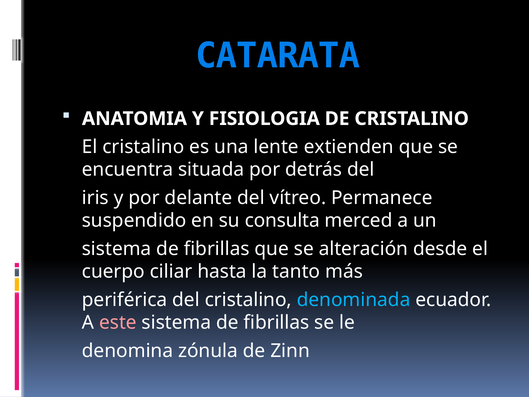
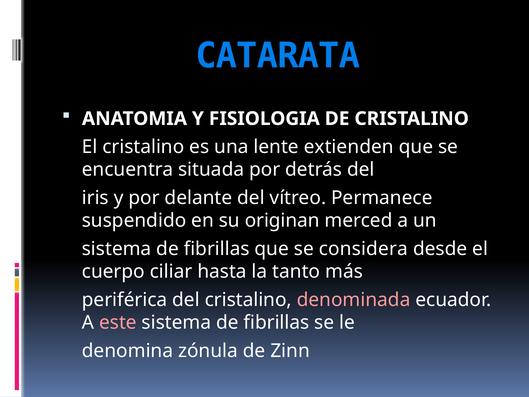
consulta: consulta -> originan (282, 221)
alteración: alteración -> considera (363, 249)
denominada colour: light blue -> pink (354, 300)
